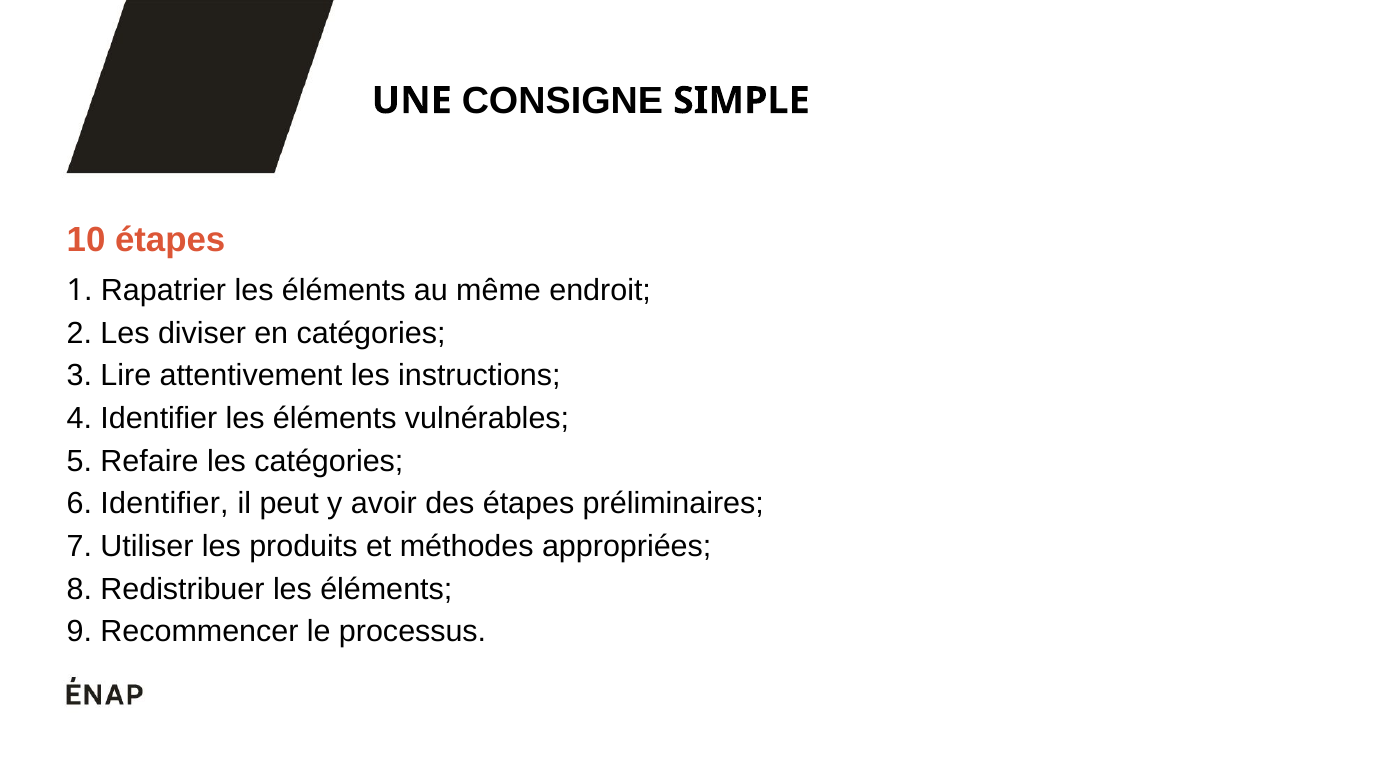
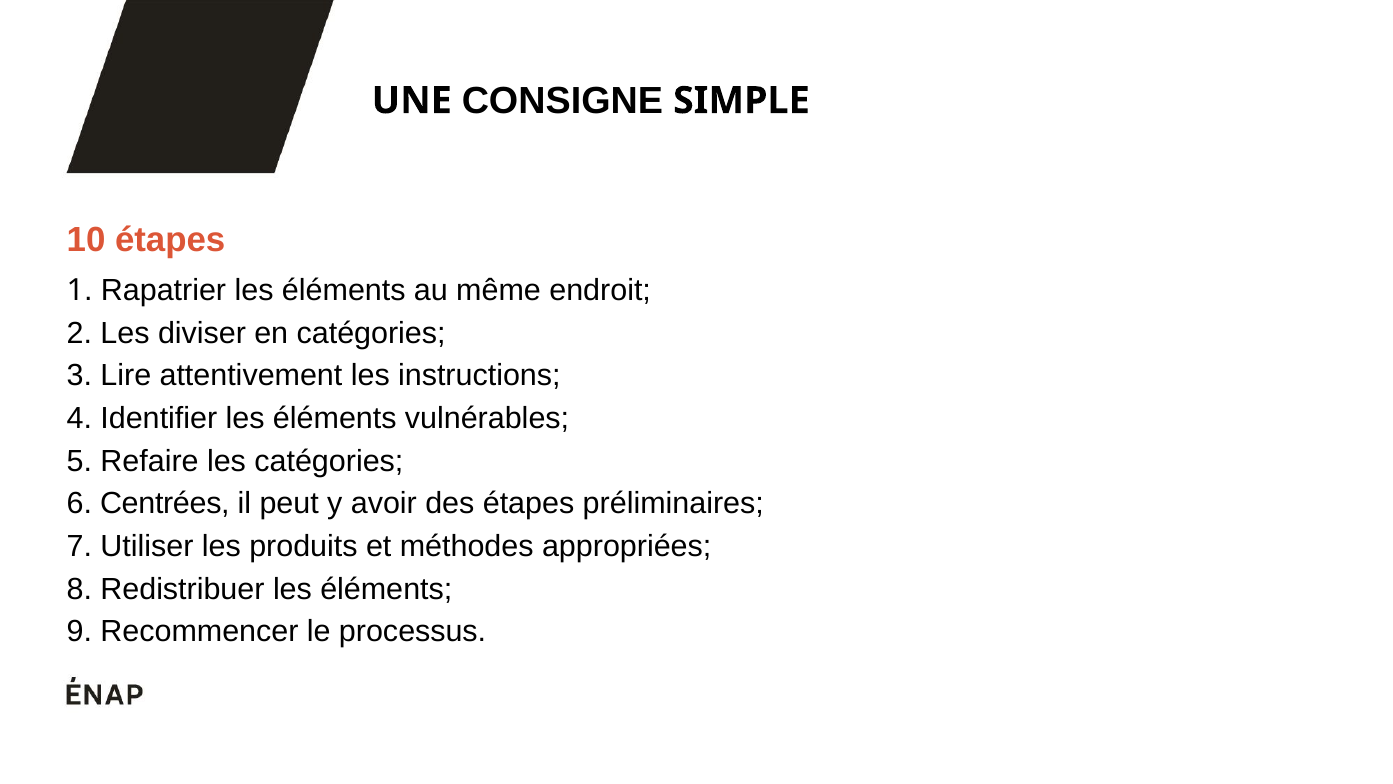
6 Identifier: Identifier -> Centrées (165, 504)
